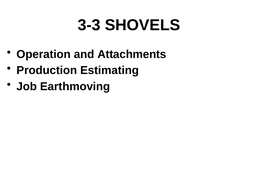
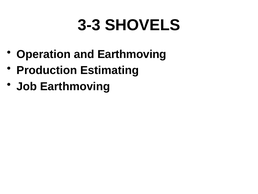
and Attachments: Attachments -> Earthmoving (132, 54)
